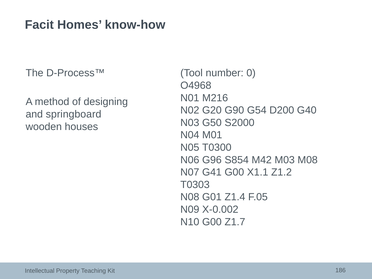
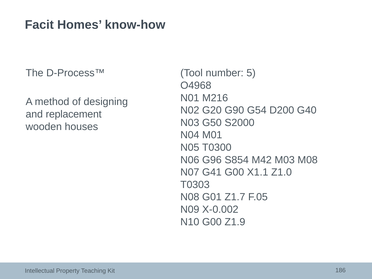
0: 0 -> 5 (251, 73)
springboard: springboard -> replacement (74, 114)
Z1.2: Z1.2 -> Z1.0 (282, 172)
Z1.4: Z1.4 -> Z1.7 (235, 197)
Z1.7: Z1.7 -> Z1.9 (235, 222)
